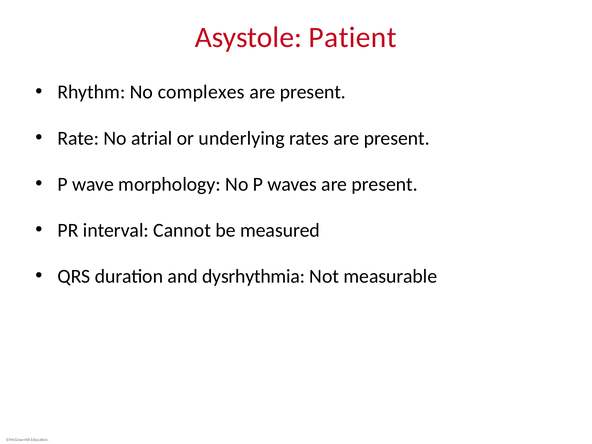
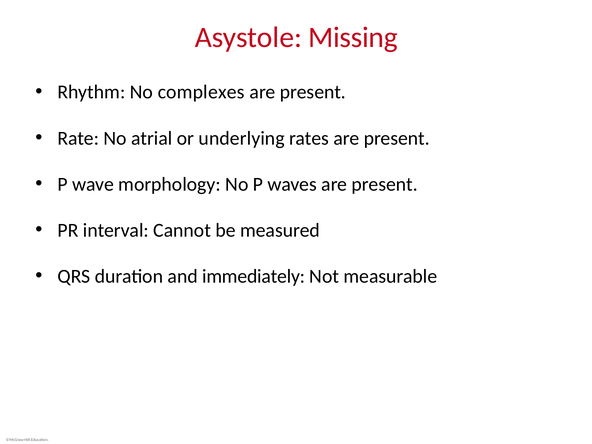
Patient: Patient -> Missing (353, 38)
dysrhythmia: dysrhythmia -> immediately (254, 276)
